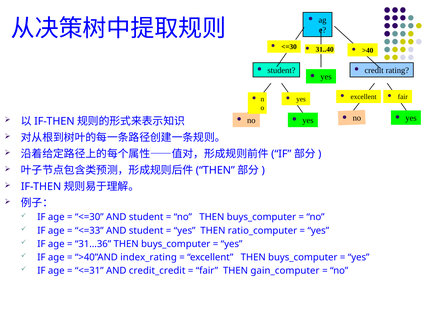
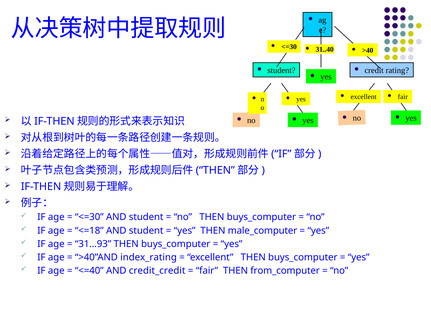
<=33: <=33 -> <=18 (89, 231)
ratio_computer: ratio_computer -> male_computer (263, 231)
31…36: 31…36 -> 31…93 (93, 244)
<=31: <=31 -> <=40 (89, 271)
gain_computer: gain_computer -> from_computer (285, 271)
